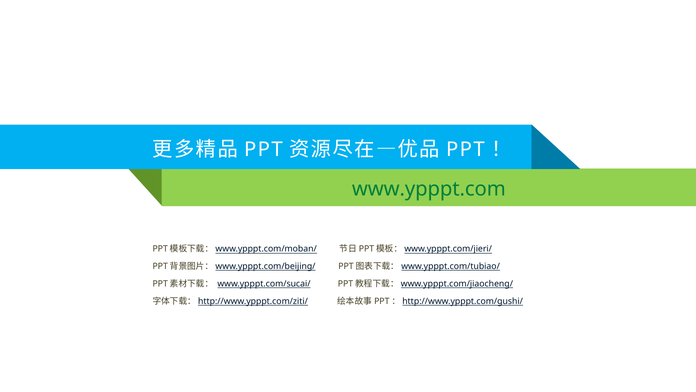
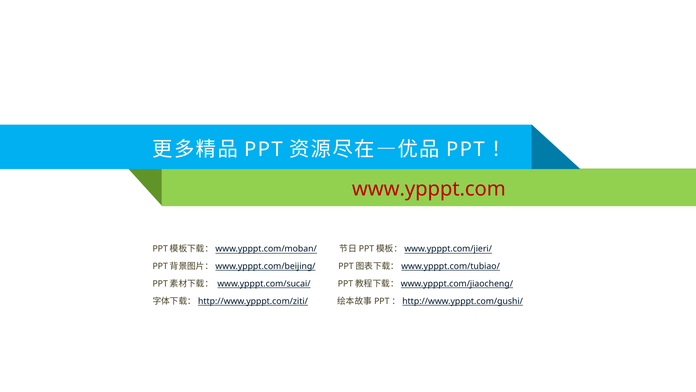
www.ypppt.com colour: green -> red (429, 189)
